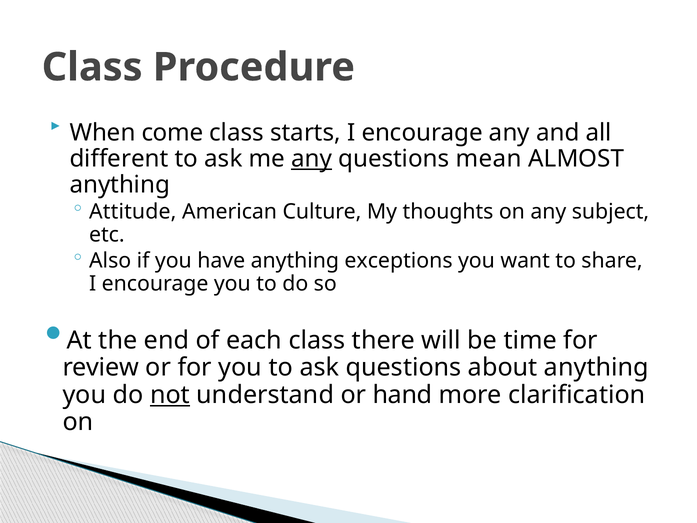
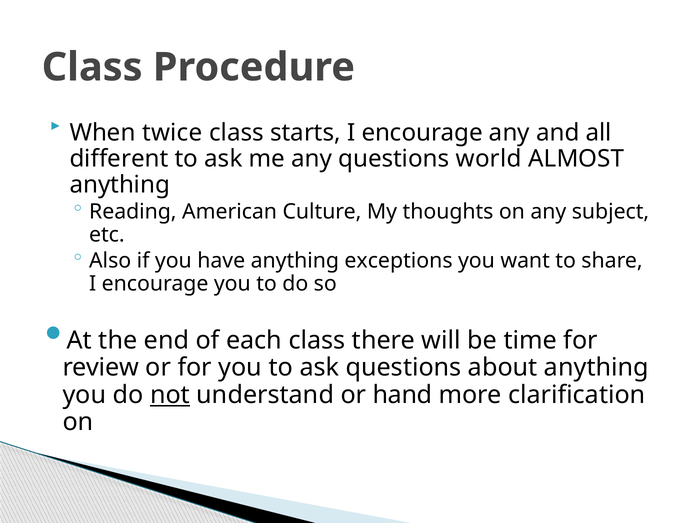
come: come -> twice (172, 133)
any underline: present -> none (312, 159)
mean: mean -> world (489, 159)
Attitude: Attitude -> Reading (133, 212)
